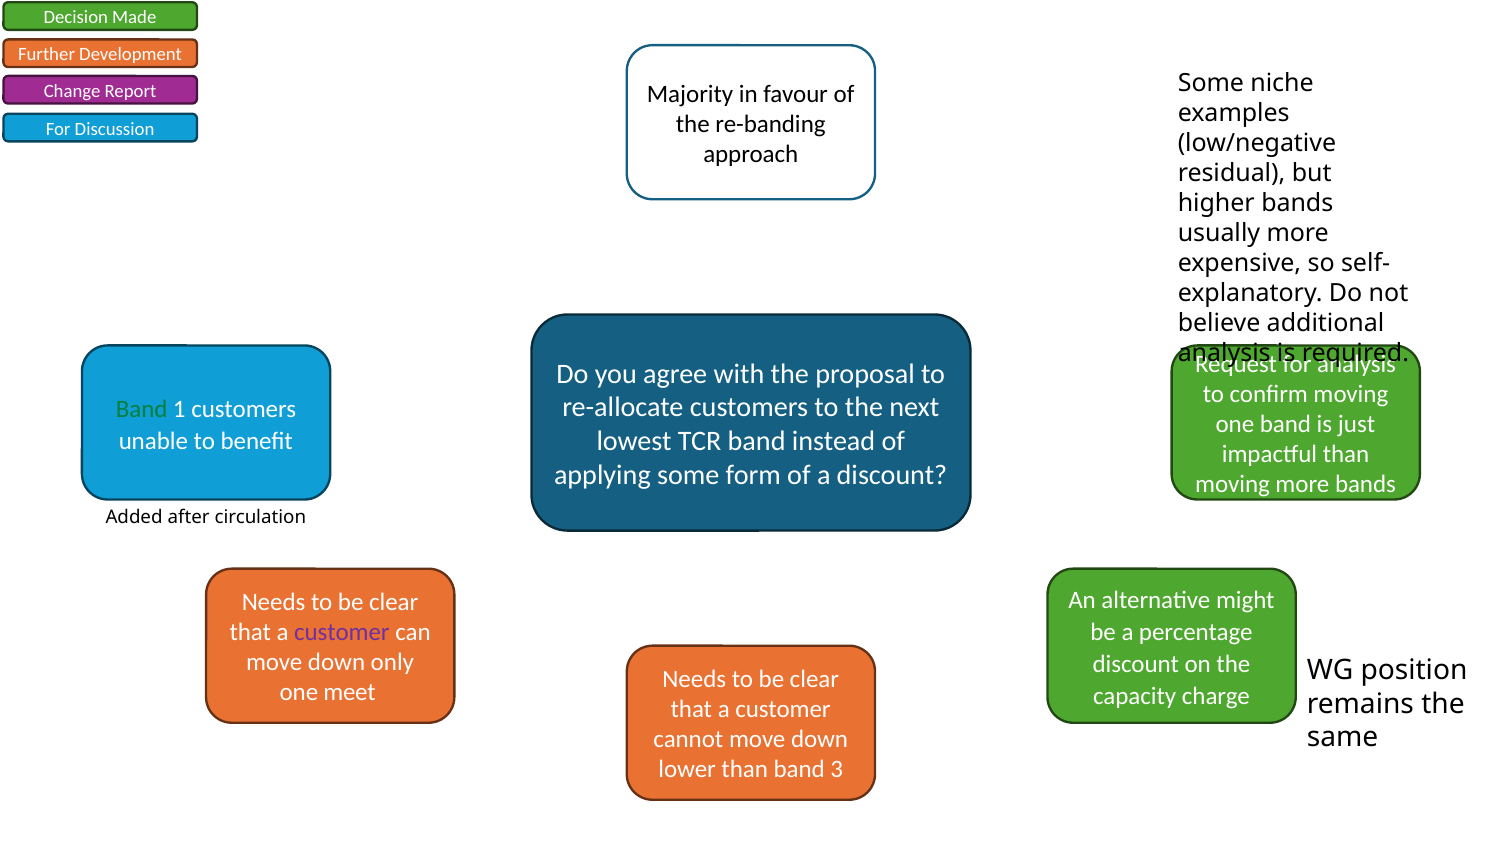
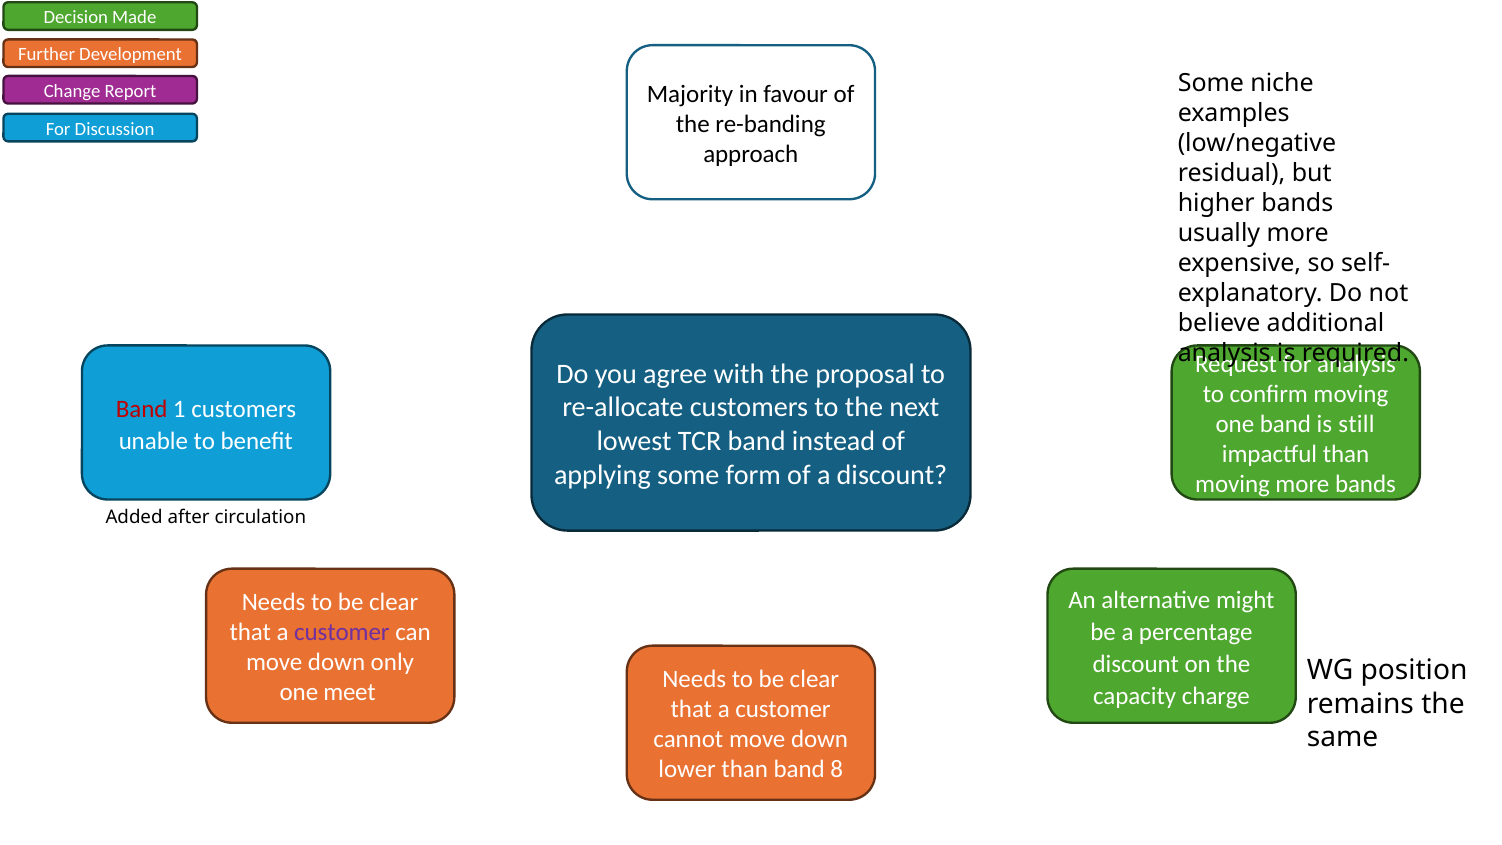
Band colour: green -> red (142, 409)
just: just -> still (1356, 424)
3: 3 -> 8 (837, 769)
